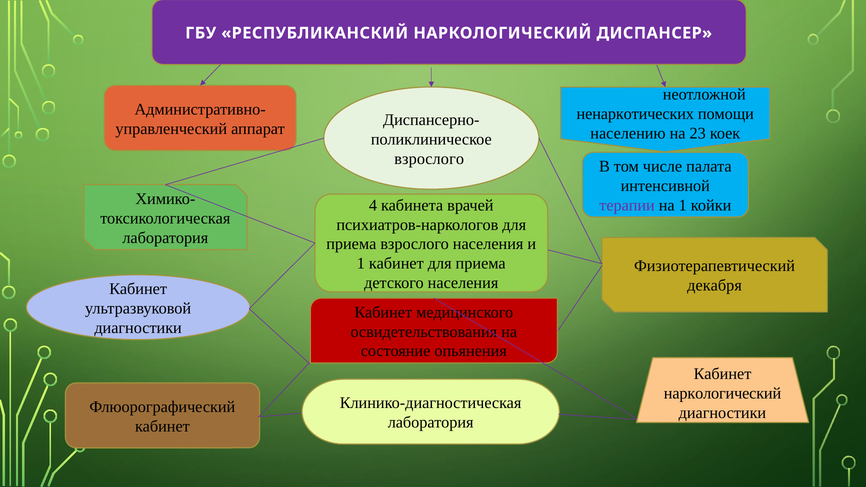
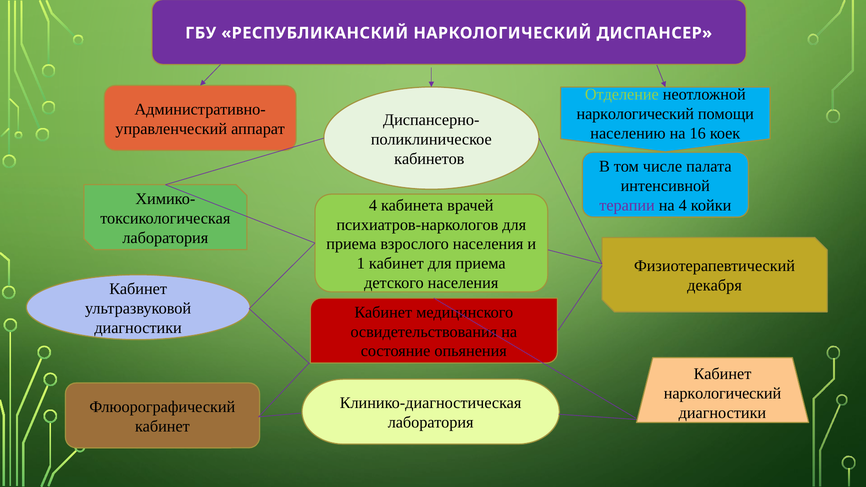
Отделение colour: light blue -> light green (622, 95)
ненаркотических: ненаркотических -> наркологический (635, 114)
23: 23 -> 16 (698, 134)
взрослого: взрослого -> кабинетов (429, 159)
на 1: 1 -> 4 (683, 205)
